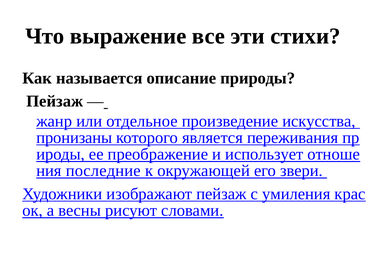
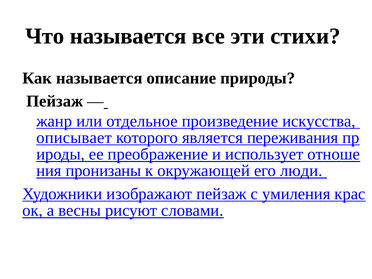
Что выражение: выражение -> называется (128, 36)
пронизаны: пронизаны -> описывает (74, 138)
последние: последние -> пронизаны (103, 171)
звери: звери -> люди (301, 171)
